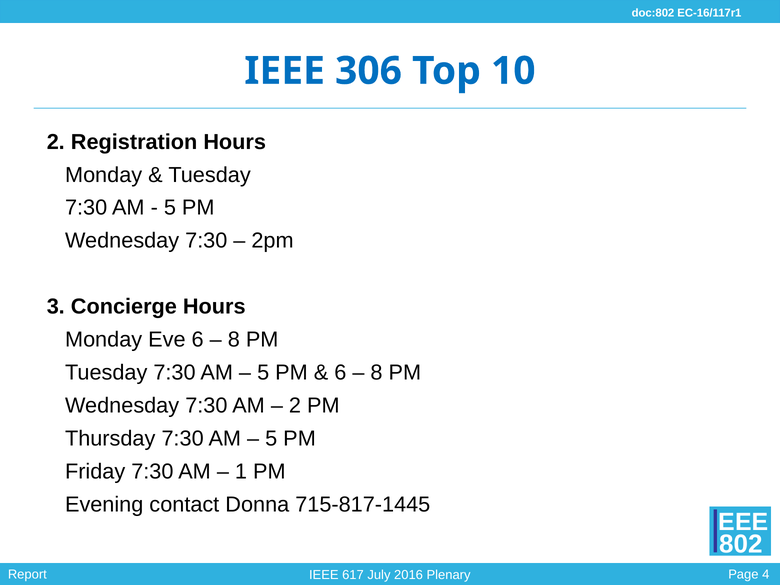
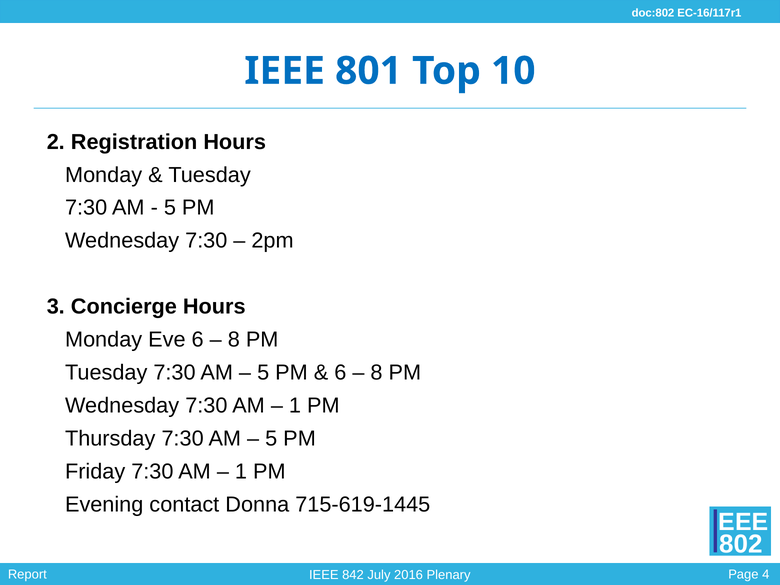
306: 306 -> 801 (369, 71)
2: 2 -> 1 (295, 406)
715-817-1445: 715-817-1445 -> 715-619-1445 (363, 504)
617: 617 -> 842 (353, 575)
